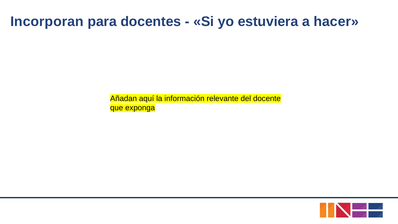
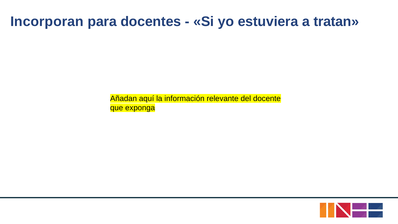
hacer: hacer -> tratan (336, 22)
